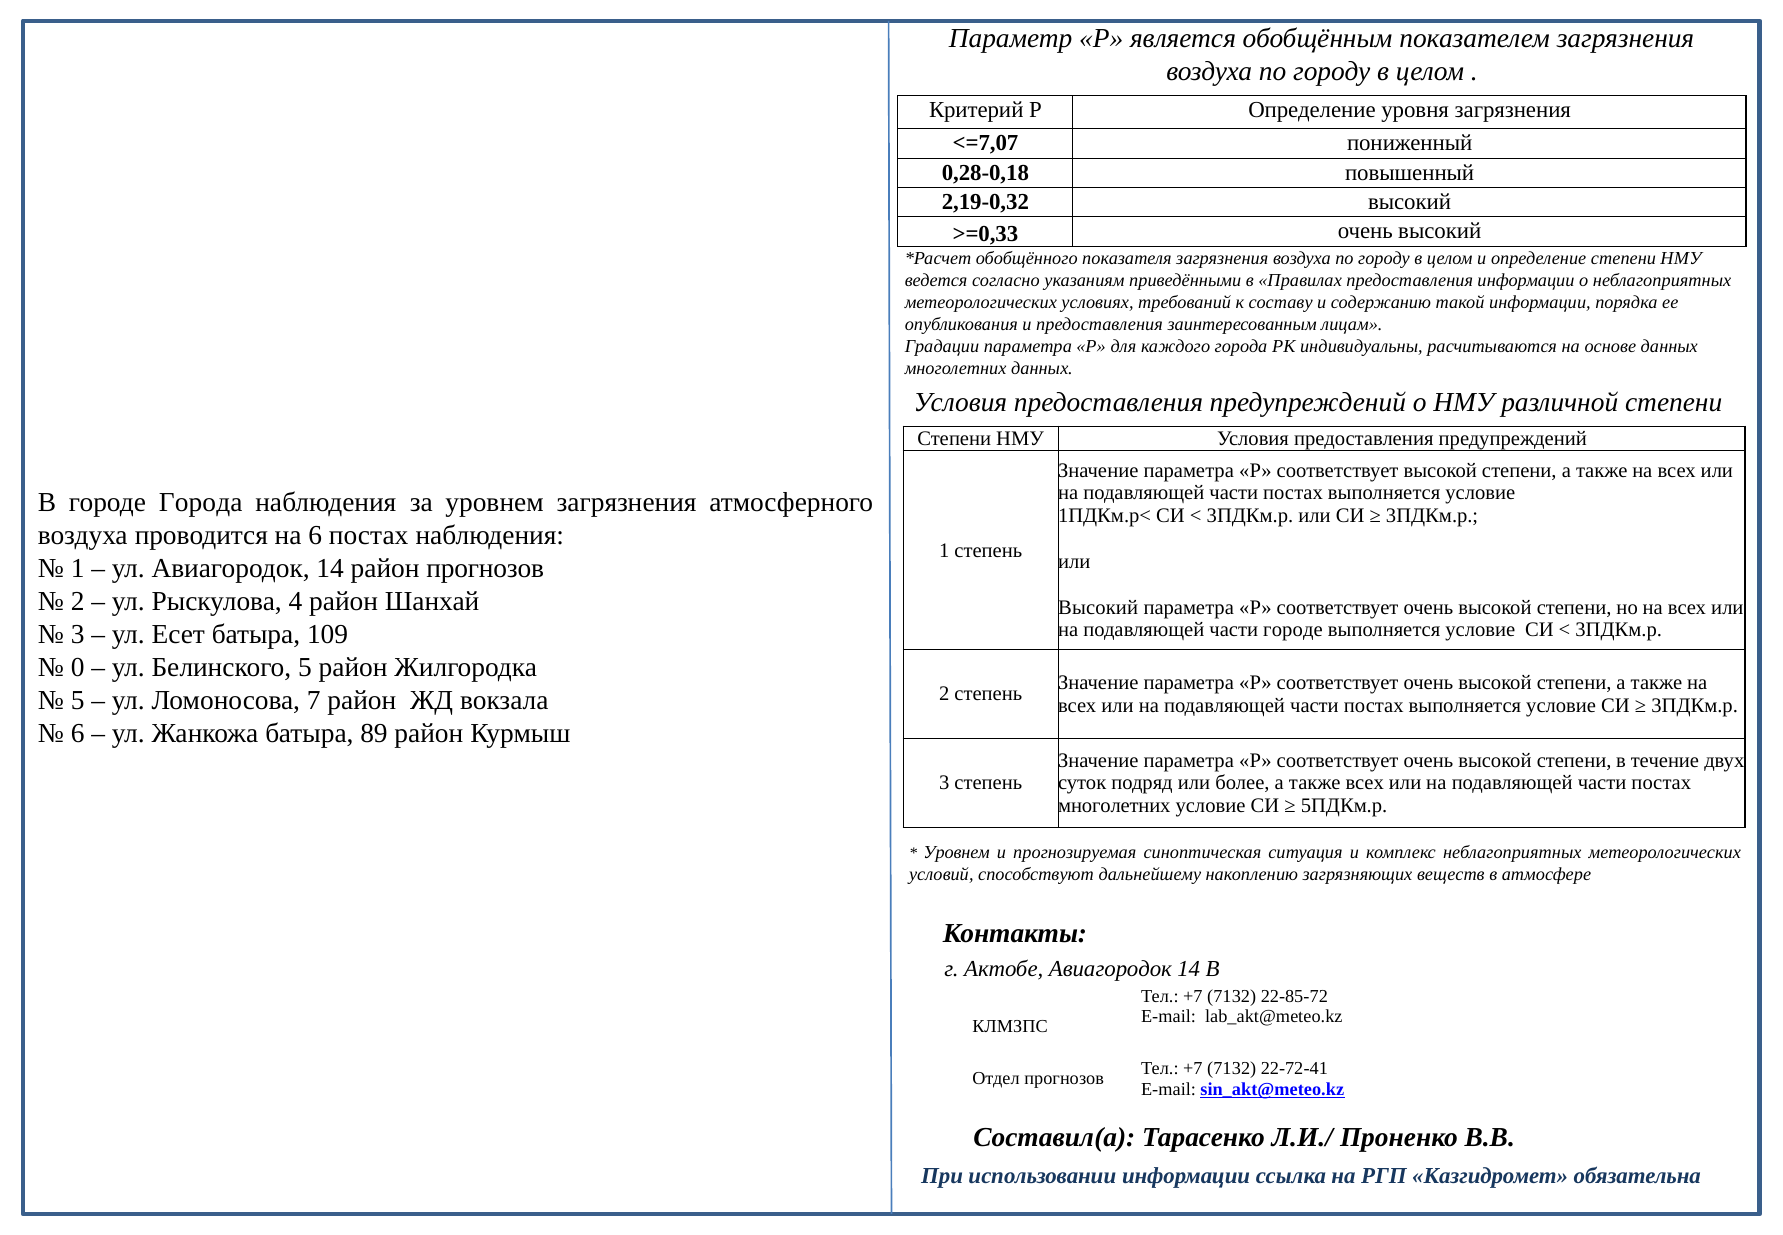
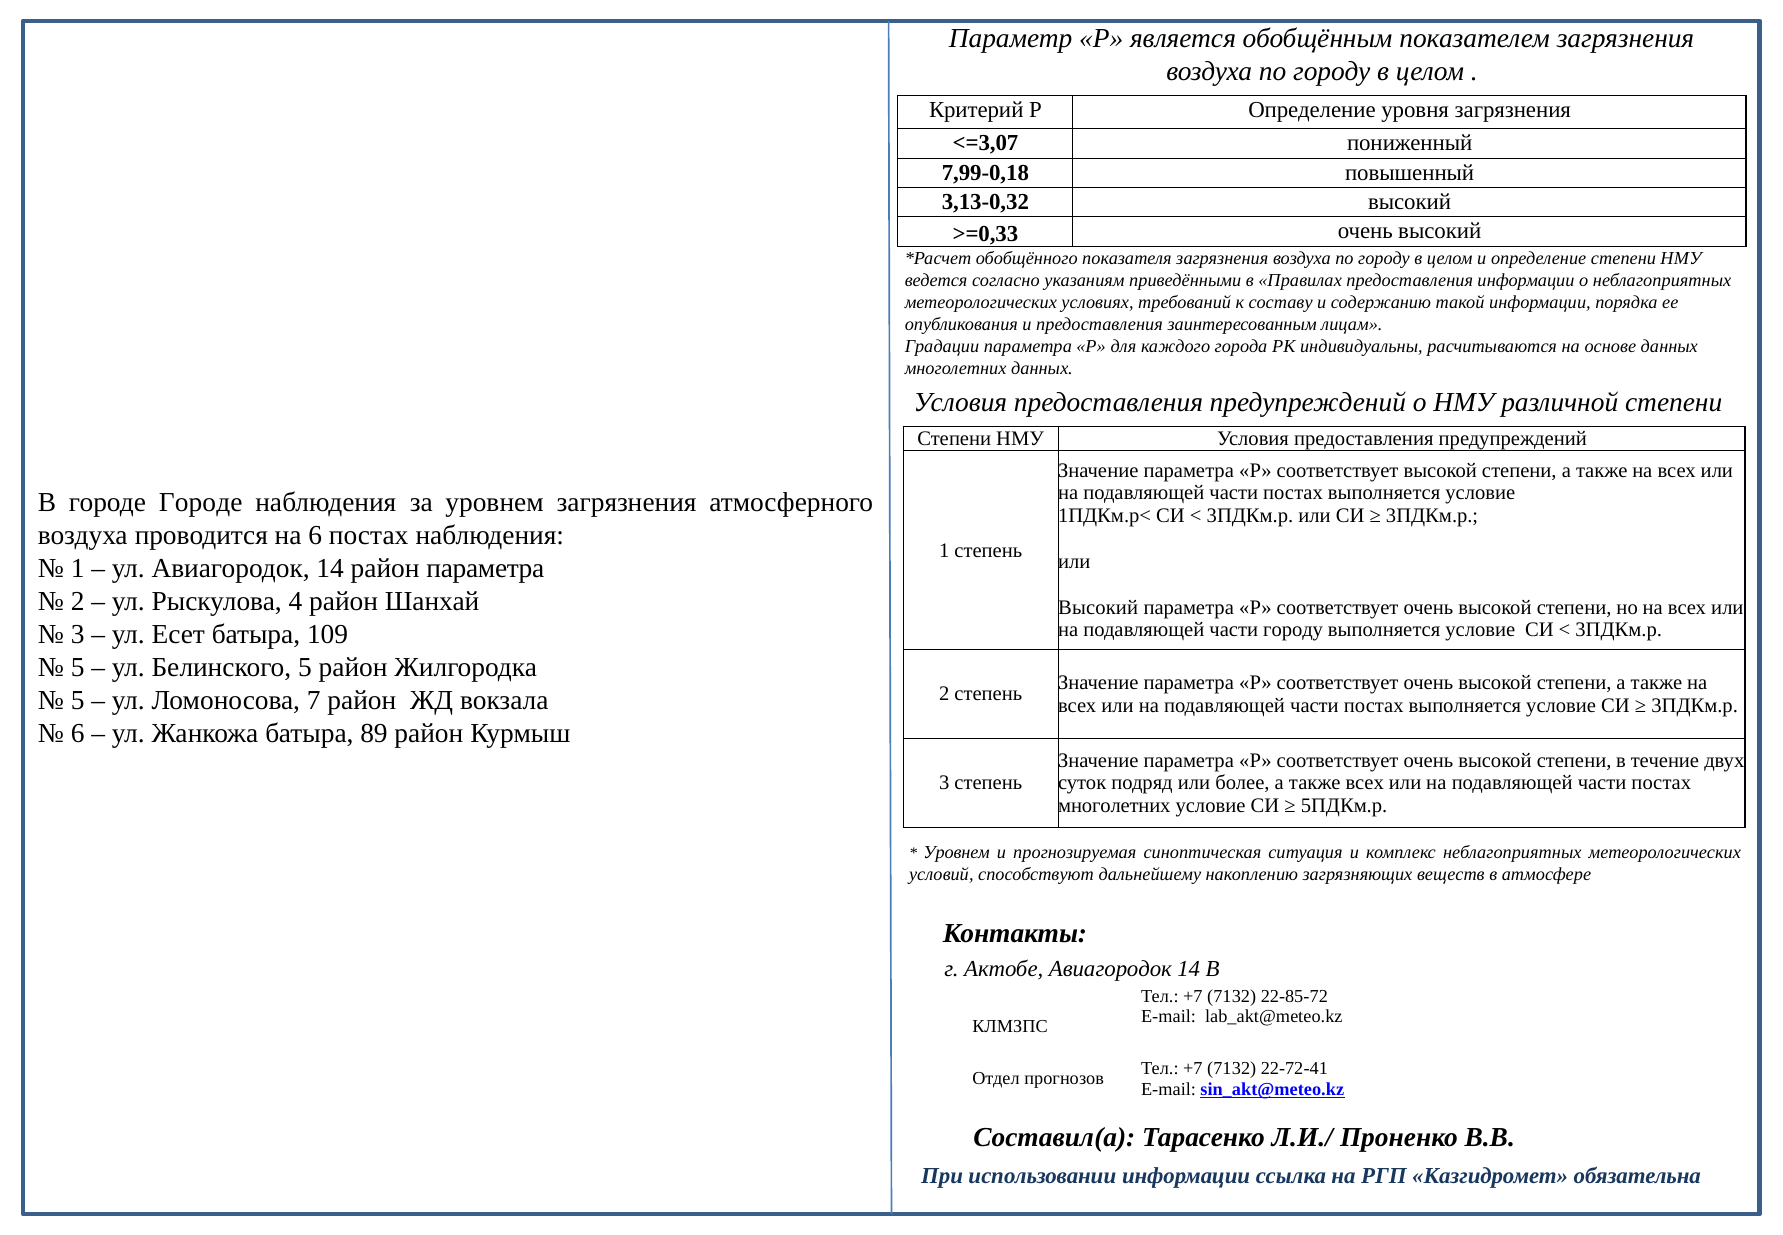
<=7,07: <=7,07 -> <=3,07 (986, 143)
0,28-0,18: 0,28-0,18 -> 7,99-0,18 (985, 173)
2,19-0,32: 2,19-0,32 -> 3,13-0,32 (985, 202)
городе Города: Города -> Городе (201, 502)
район прогнозов: прогнозов -> параметра (485, 568)
части городе: городе -> городу (1293, 630)
0: 0 -> 5 (78, 667)
